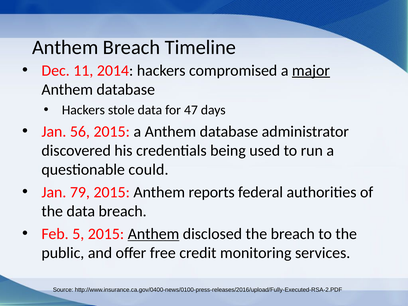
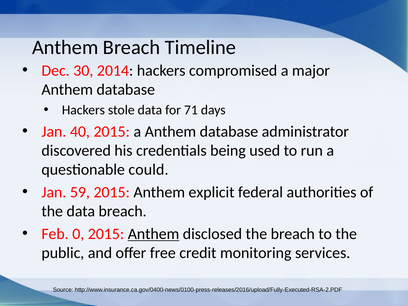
11: 11 -> 30 (83, 70)
major underline: present -> none (311, 70)
47: 47 -> 71 (191, 110)
56: 56 -> 40 (80, 132)
79: 79 -> 59 (80, 192)
reports: reports -> explicit (212, 192)
5: 5 -> 0 (78, 234)
